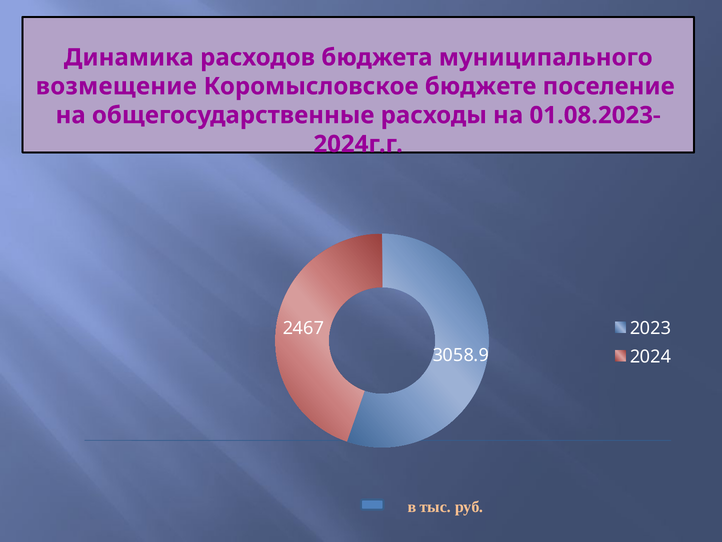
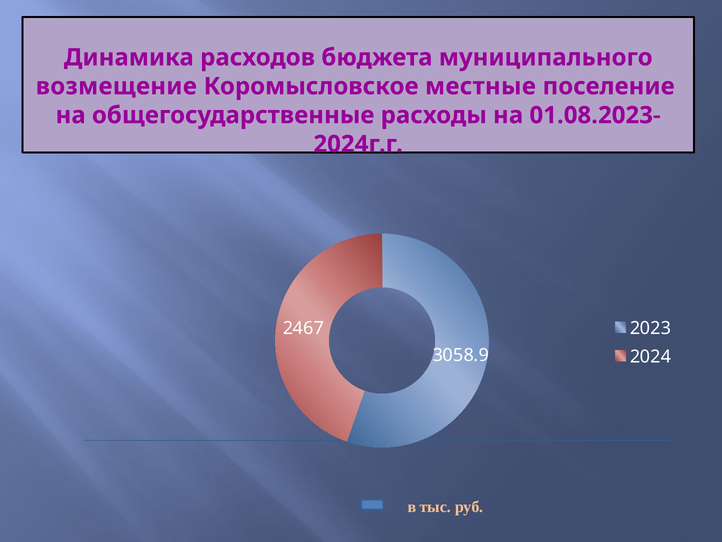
бюджете: бюджете -> местные (480, 86)
